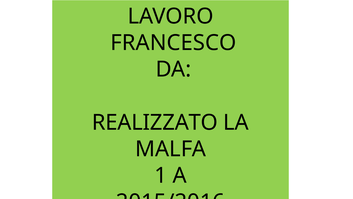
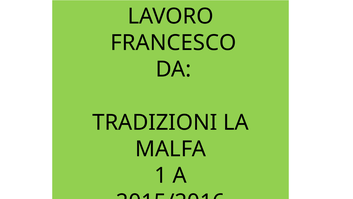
REALIZZATO: REALIZZATO -> TRADIZIONI (155, 122)
